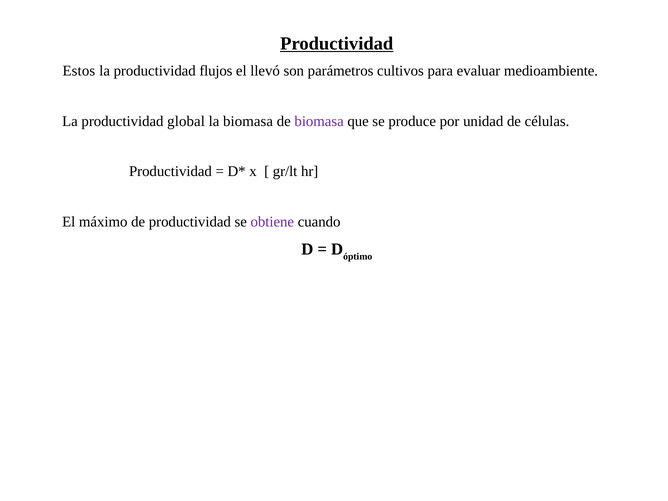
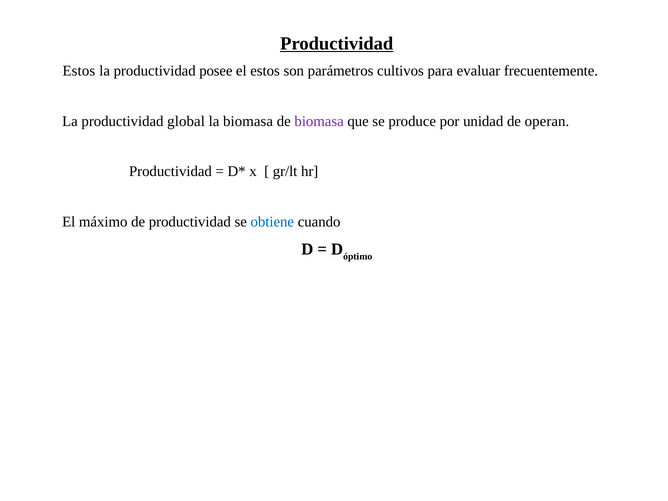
flujos: flujos -> posee (216, 71)
el llevó: llevó -> estos (265, 71)
medioambiente: medioambiente -> frecuentemente (551, 71)
células: células -> operan (547, 121)
obtiene colour: purple -> blue (272, 222)
